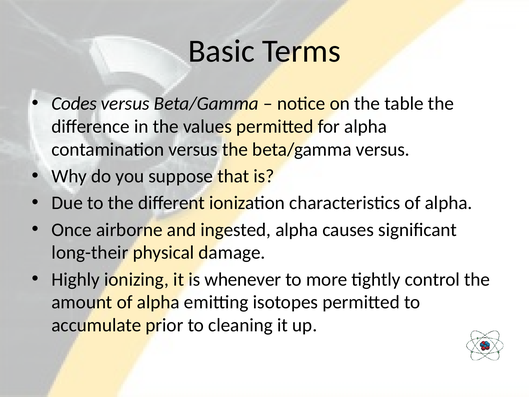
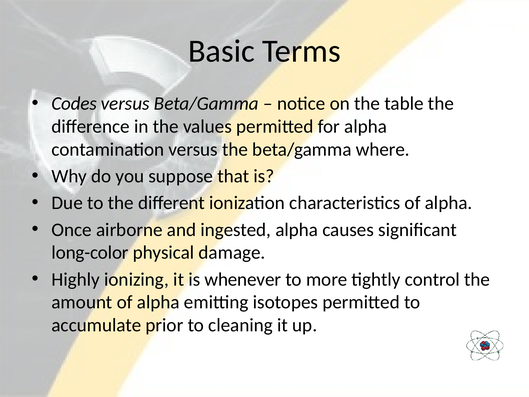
beta/gamma versus: versus -> where (383, 149)
long-their: long-their -> long-color (90, 252)
